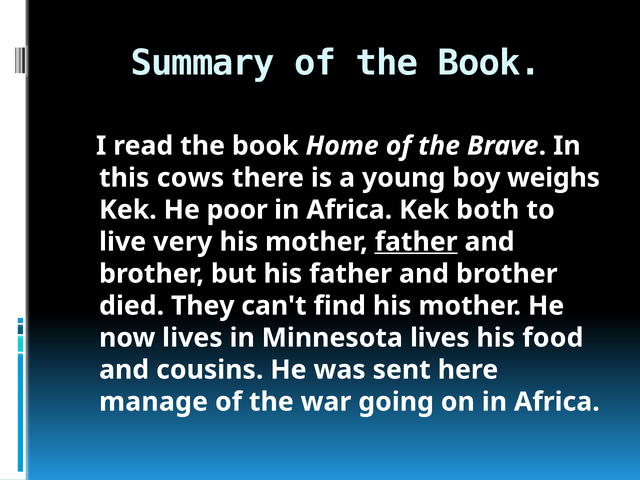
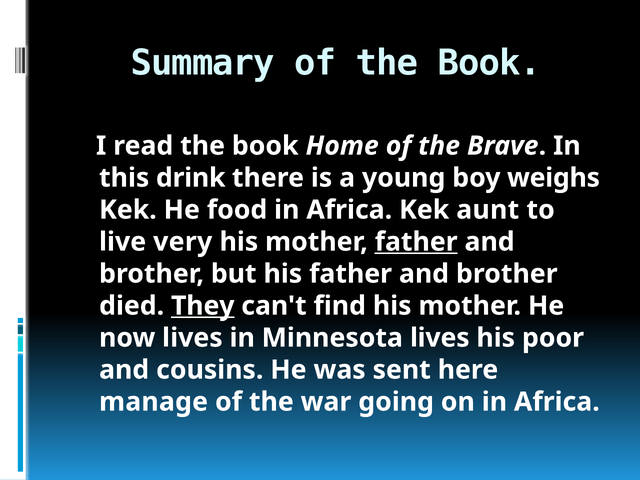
cows: cows -> drink (191, 178)
poor: poor -> food (237, 210)
both: both -> aunt (488, 210)
They underline: none -> present (203, 306)
food: food -> poor (553, 338)
